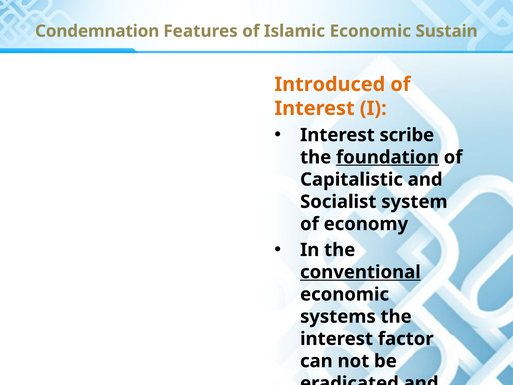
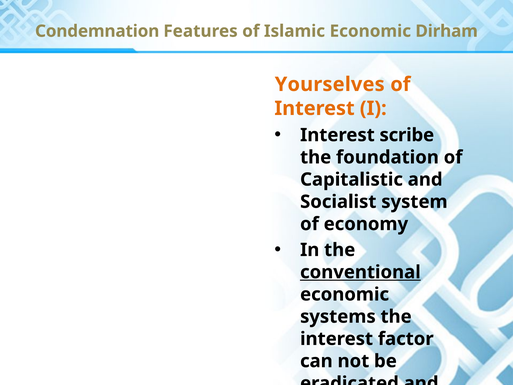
Sustain: Sustain -> Dirham (447, 31)
Introduced: Introduced -> Yourselves (330, 84)
foundation underline: present -> none (387, 157)
